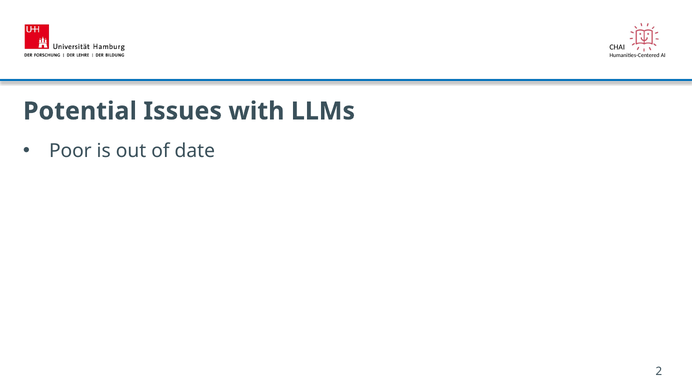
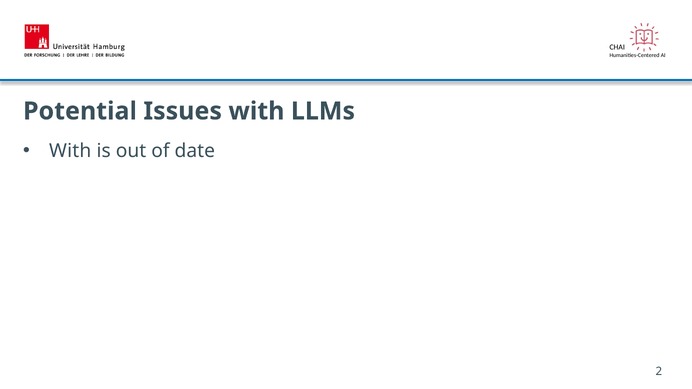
Poor: Poor -> With (70, 151)
